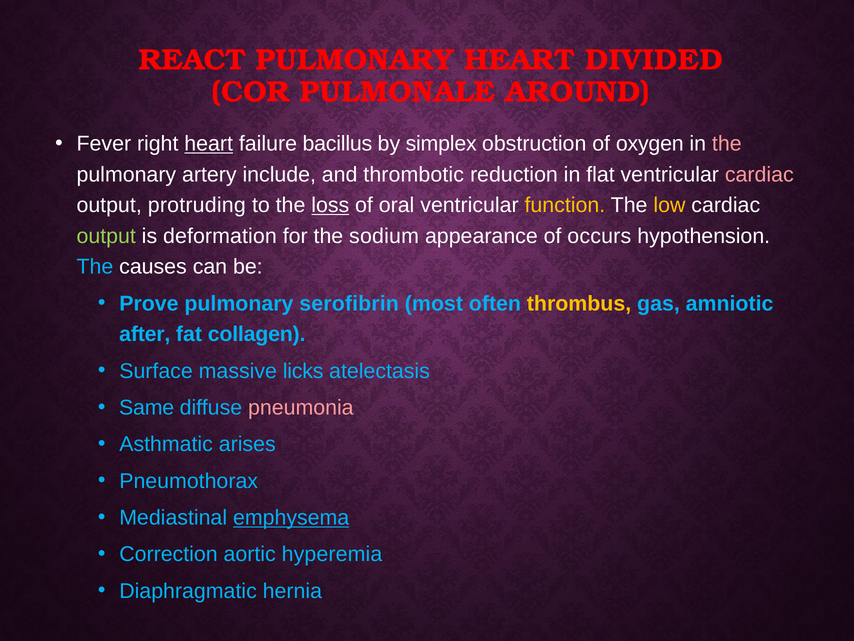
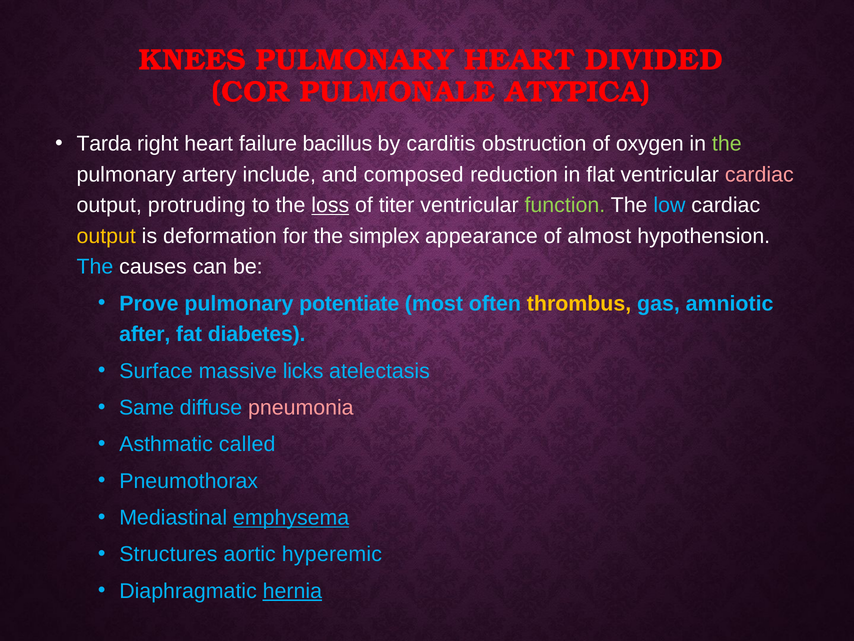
REACT: REACT -> KNEES (192, 60)
AROUND: AROUND -> ATYPICA (578, 92)
Fever: Fever -> Tarda (104, 144)
heart underline: present -> none (209, 144)
simplex: simplex -> carditis (441, 144)
the colour: pink -> light green (727, 144)
thrombotic: thrombotic -> composed (414, 175)
oral: oral -> titer (397, 205)
function colour: yellow -> light green (565, 205)
low colour: yellow -> light blue (669, 205)
output colour: light green -> yellow (106, 236)
sodium: sodium -> simplex (384, 236)
occurs: occurs -> almost (599, 236)
serofibrin: serofibrin -> potentiate (349, 303)
collagen: collagen -> diabetes (257, 334)
arises: arises -> called (247, 444)
Correction: Correction -> Structures (168, 554)
hyperemia: hyperemia -> hyperemic (332, 554)
hernia underline: none -> present (292, 591)
